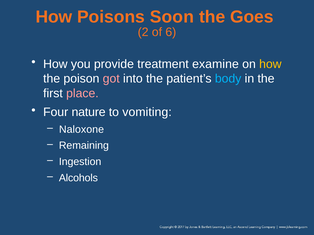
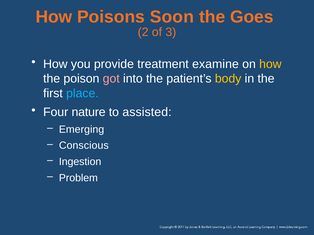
6: 6 -> 3 (171, 32)
body colour: light blue -> yellow (228, 79)
place colour: pink -> light blue (82, 94)
vomiting: vomiting -> assisted (147, 112)
Naloxone: Naloxone -> Emerging (82, 130)
Remaining: Remaining -> Conscious (84, 146)
Alcohols: Alcohols -> Problem (78, 178)
